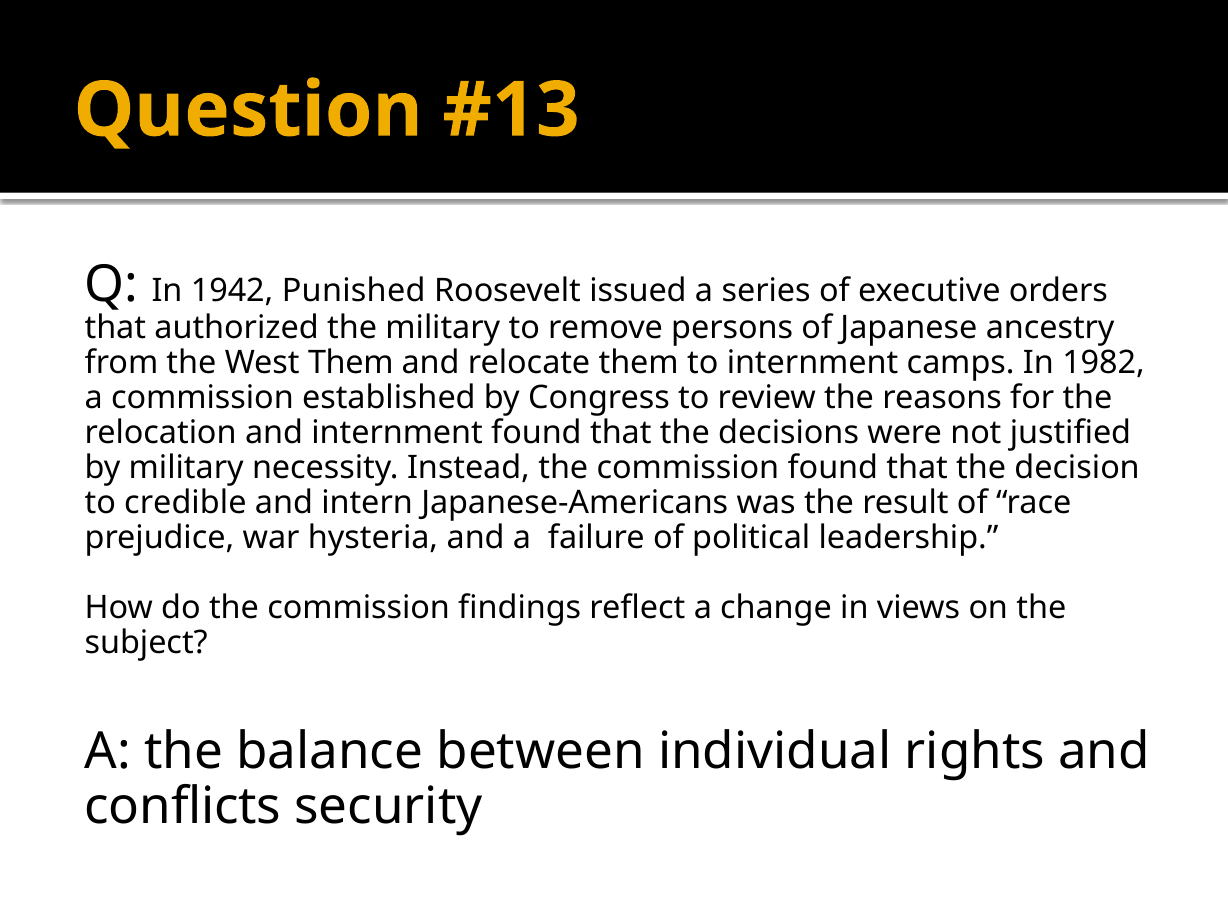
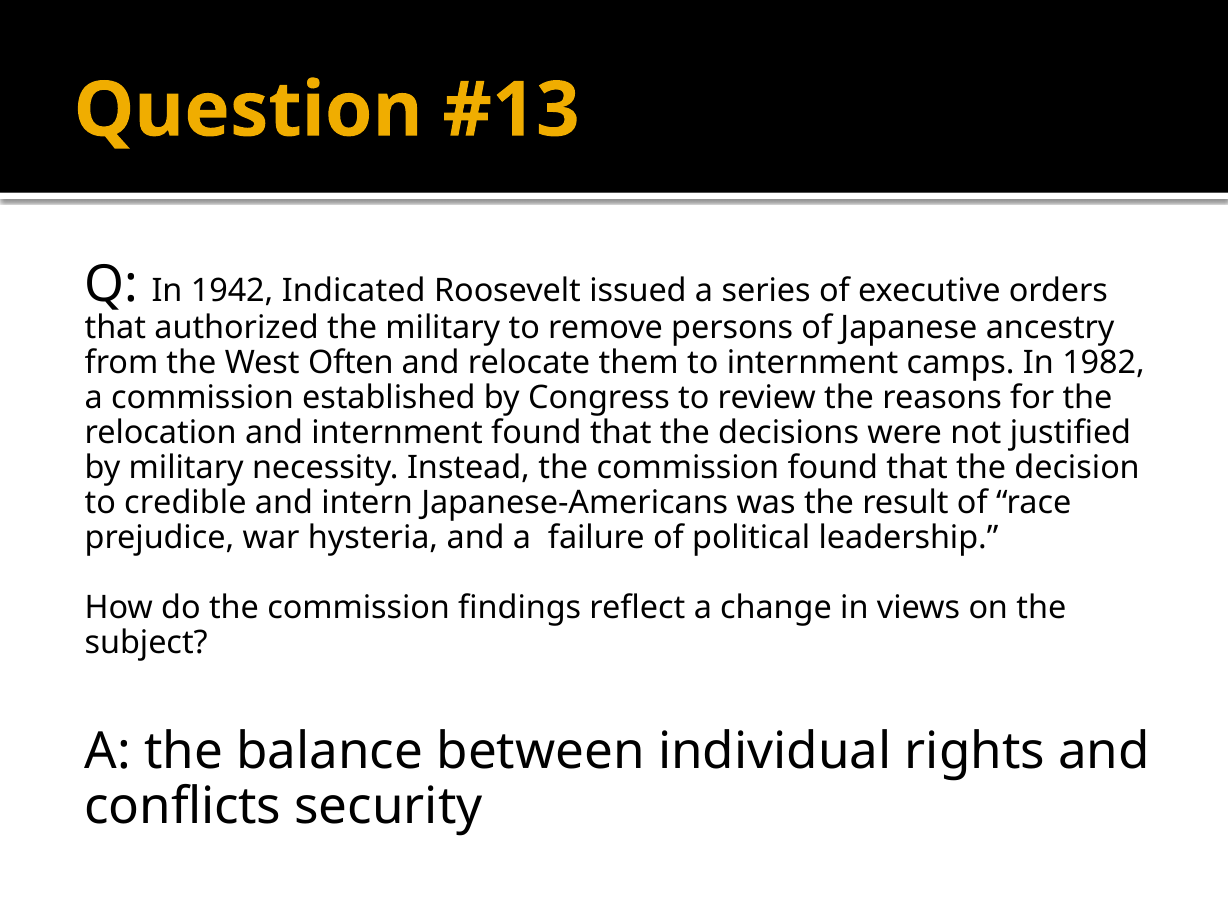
Punished: Punished -> Indicated (354, 291)
West Them: Them -> Often (351, 363)
